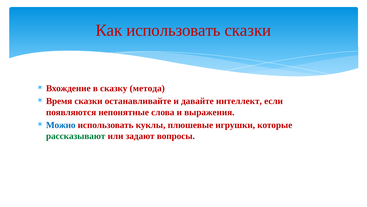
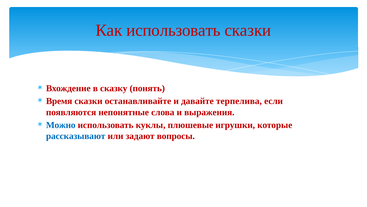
метода: метода -> понять (147, 88)
интеллект: интеллект -> терпелива (239, 101)
рассказывают colour: green -> blue (76, 136)
